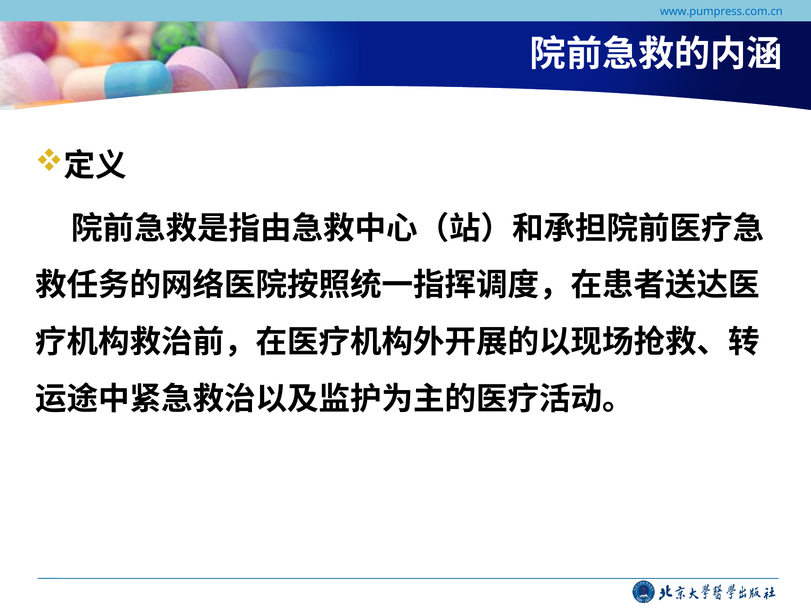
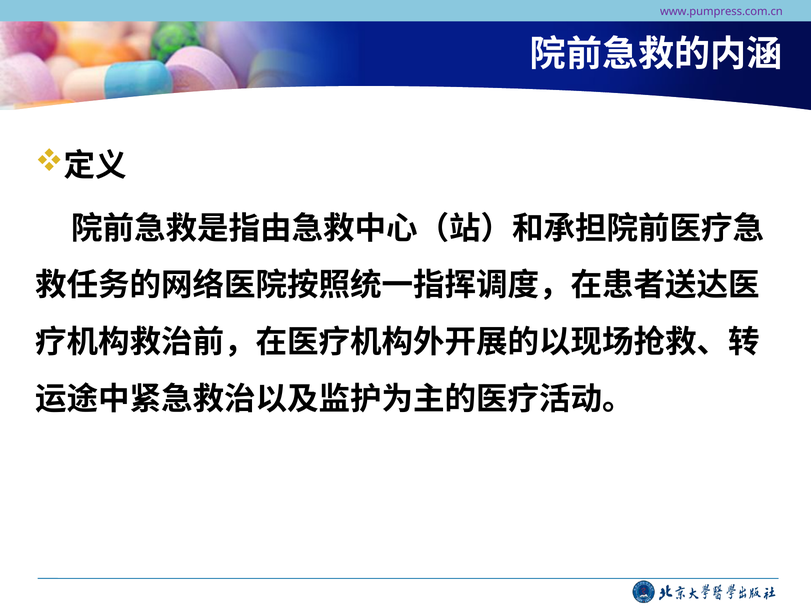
www.pumpress.com.cn colour: blue -> purple (721, 12)
